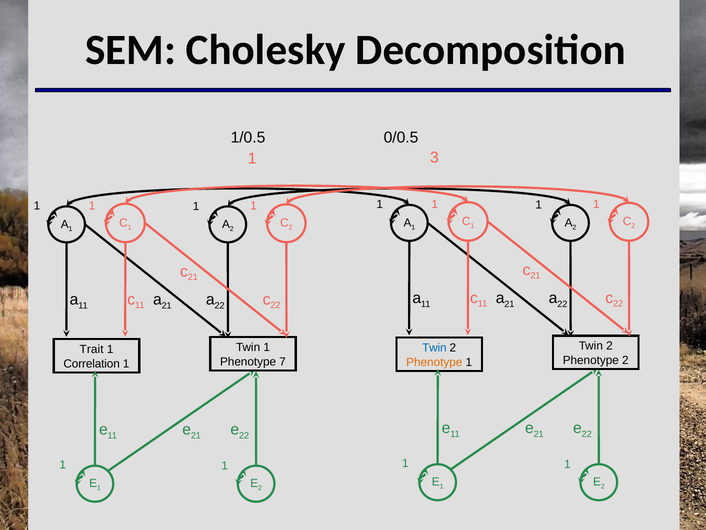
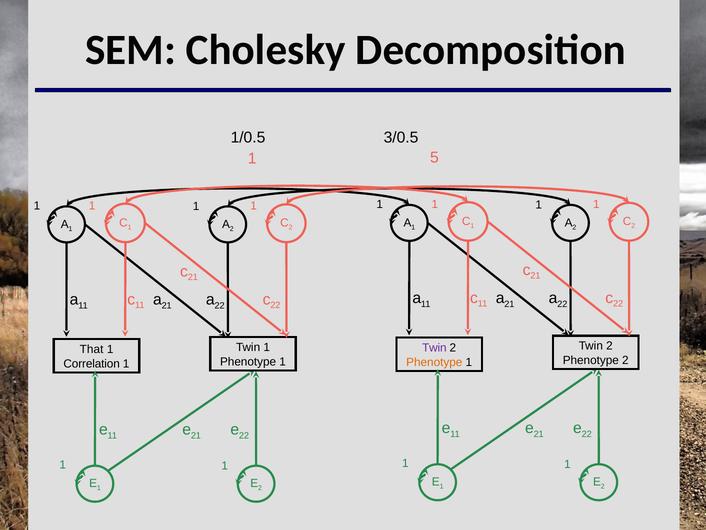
0/0.5: 0/0.5 -> 3/0.5 (401, 138)
3: 3 -> 5 (434, 157)
Twin colour: blue -> purple (434, 348)
Trait: Trait -> That (92, 349)
7: 7 -> 1 (283, 361)
